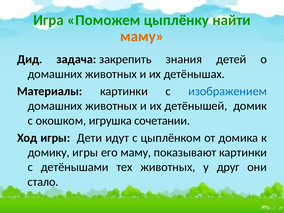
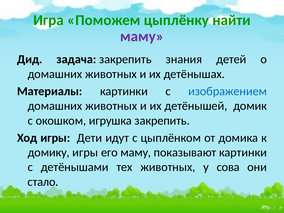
маму colour: orange -> purple (142, 36)
игрушка сочетании: сочетании -> закрепить (162, 121)
друг: друг -> сова (228, 167)
